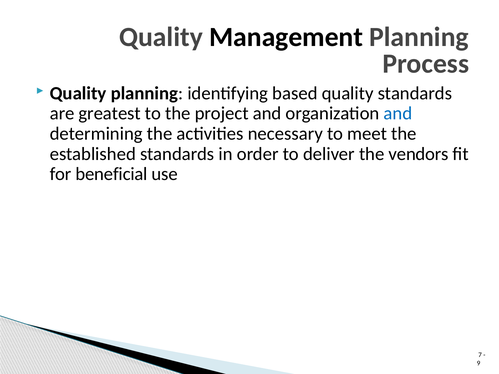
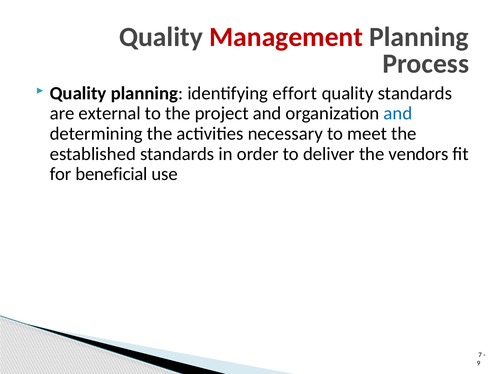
Management colour: black -> red (286, 37)
based: based -> effort (295, 93)
greatest: greatest -> external (110, 114)
